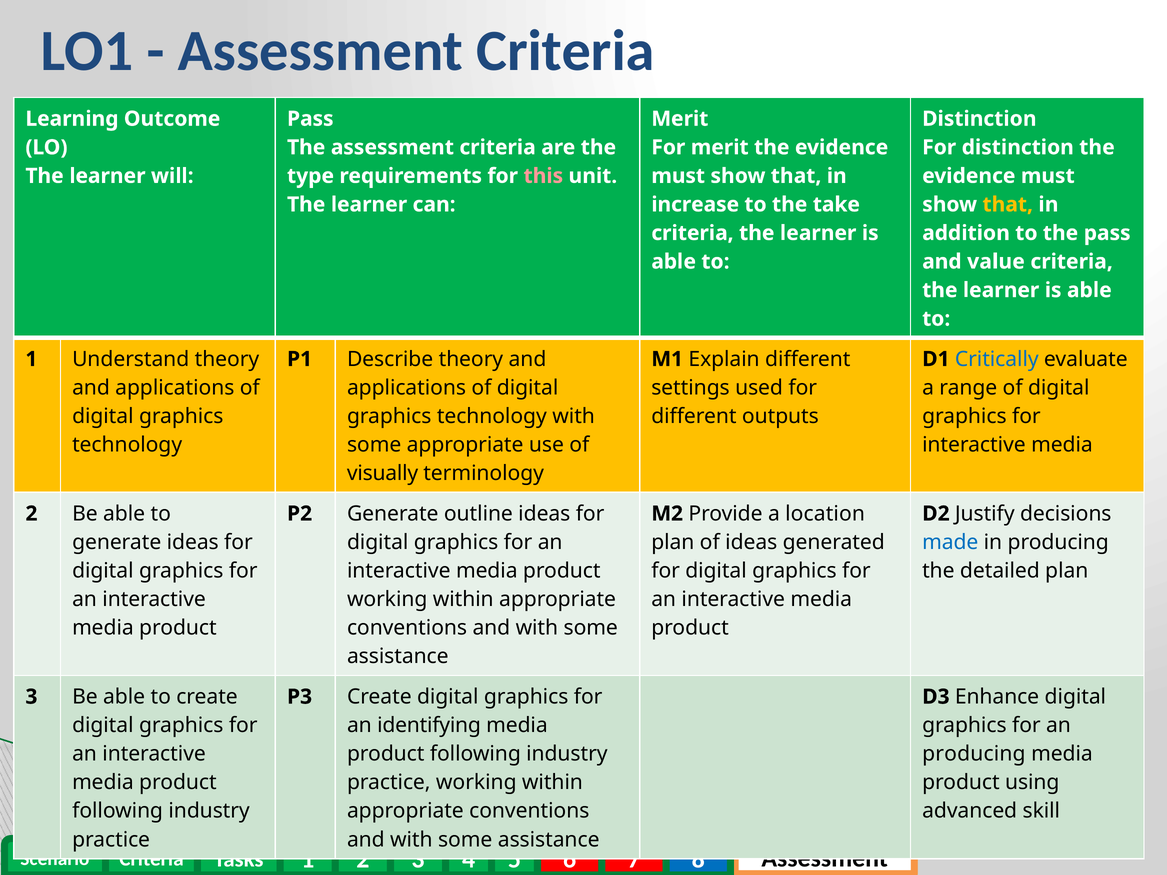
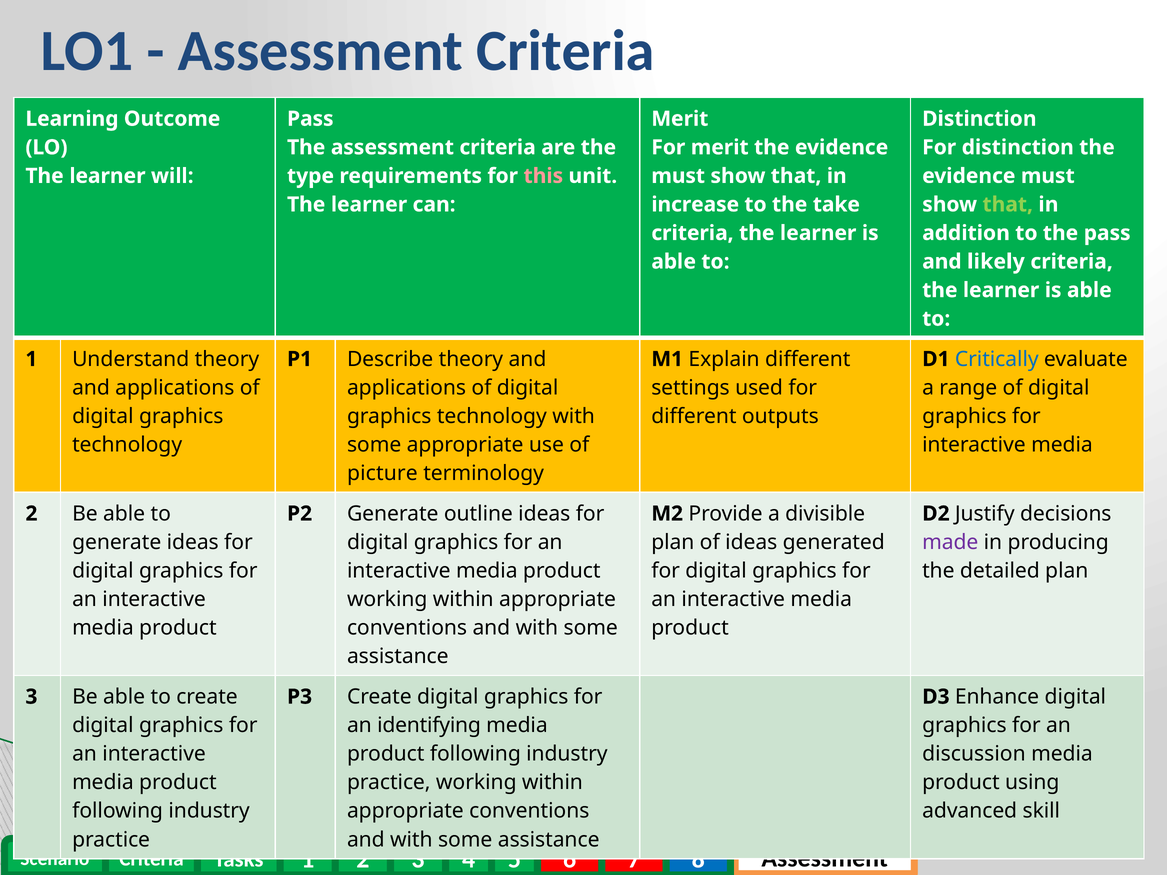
that colour: yellow -> light green (1008, 205)
value: value -> likely (996, 262)
visually: visually -> picture (382, 473)
location: location -> divisible (825, 514)
made colour: blue -> purple (950, 542)
producing: producing -> discussion (974, 754)
